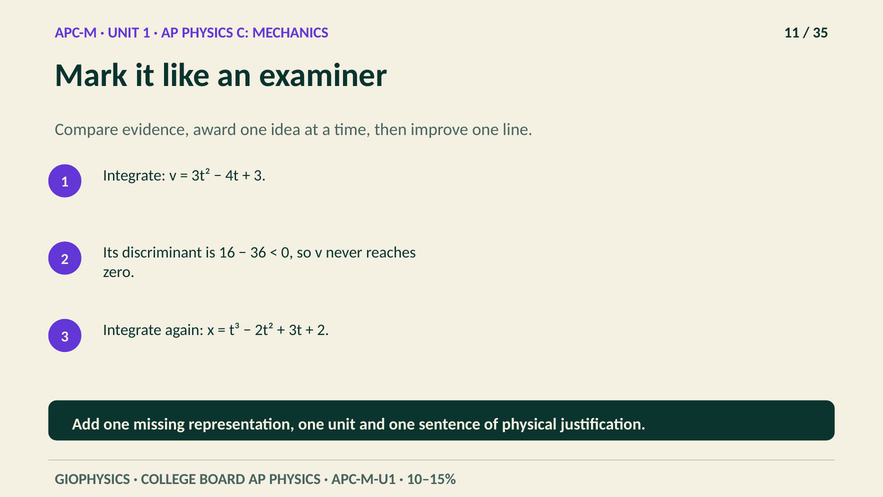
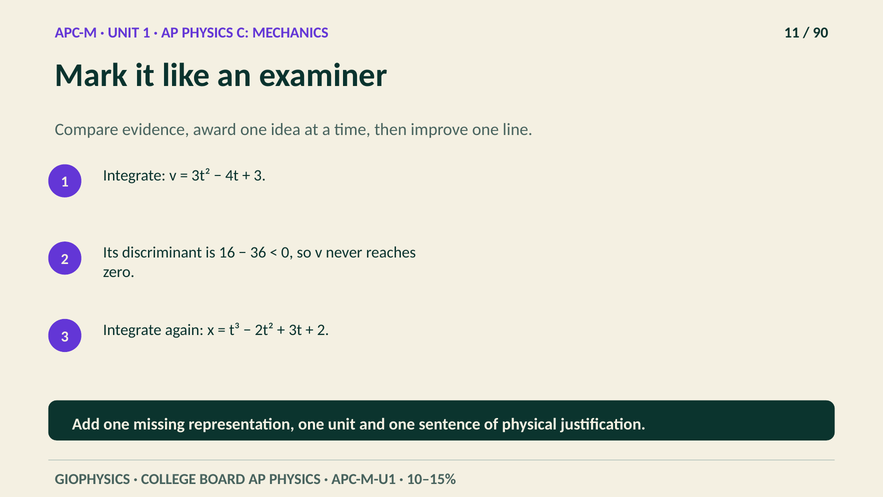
35: 35 -> 90 (821, 33)
